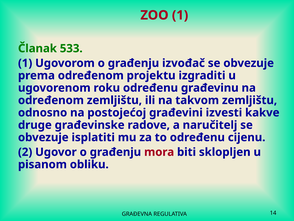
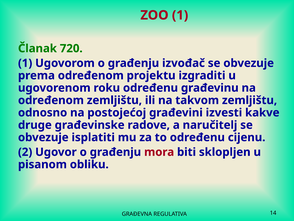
533: 533 -> 720 (71, 48)
